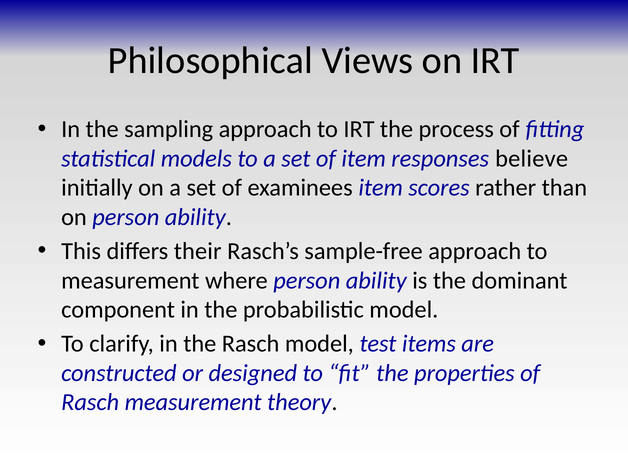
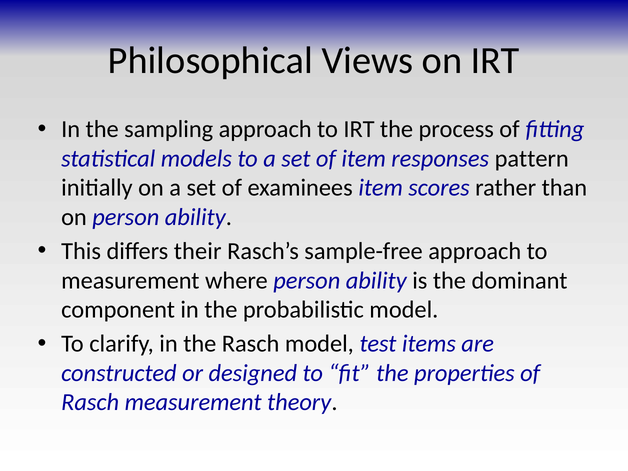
believe: believe -> pattern (532, 159)
